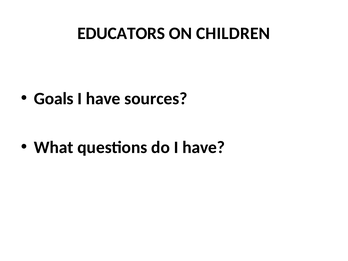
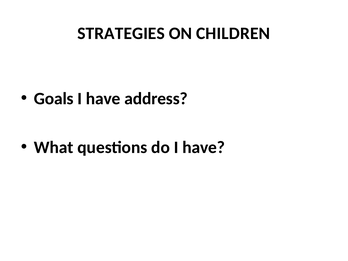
EDUCATORS: EDUCATORS -> STRATEGIES (121, 33)
sources: sources -> address (156, 99)
